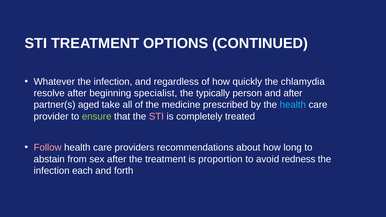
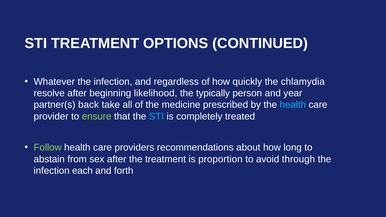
specialist: specialist -> likelihood (156, 93)
and after: after -> year (293, 93)
aged: aged -> back (89, 105)
STI colour: pink -> light blue (156, 116)
Follow colour: pink -> light green (48, 148)
redness: redness -> through (298, 159)
